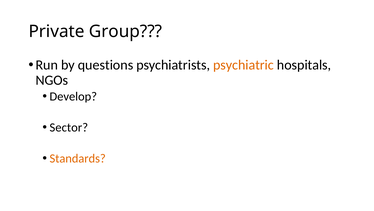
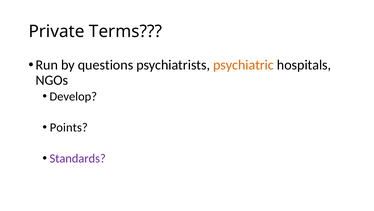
Group: Group -> Terms (126, 31)
Sector: Sector -> Points (69, 127)
Standards colour: orange -> purple (78, 158)
